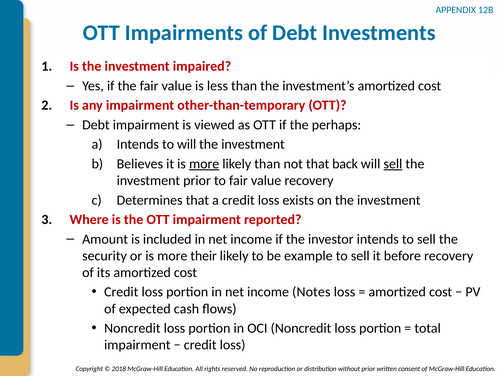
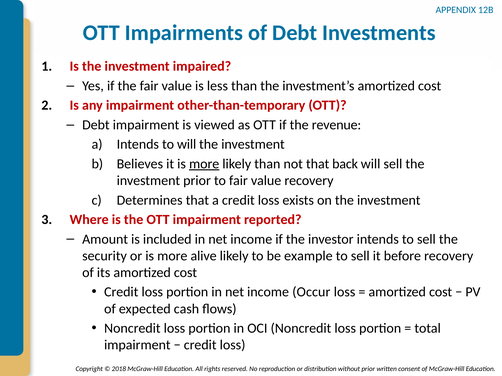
perhaps: perhaps -> revenue (336, 125)
sell underline: present -> none (393, 164)
their: their -> alive (204, 256)
Notes: Notes -> Occur (311, 292)
